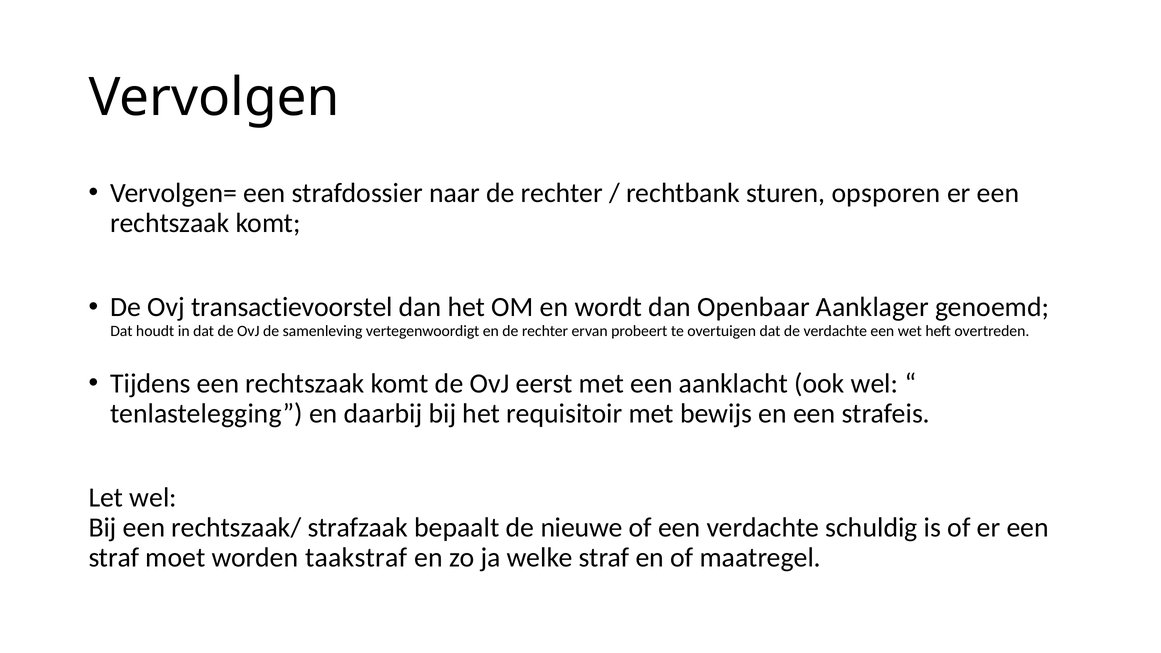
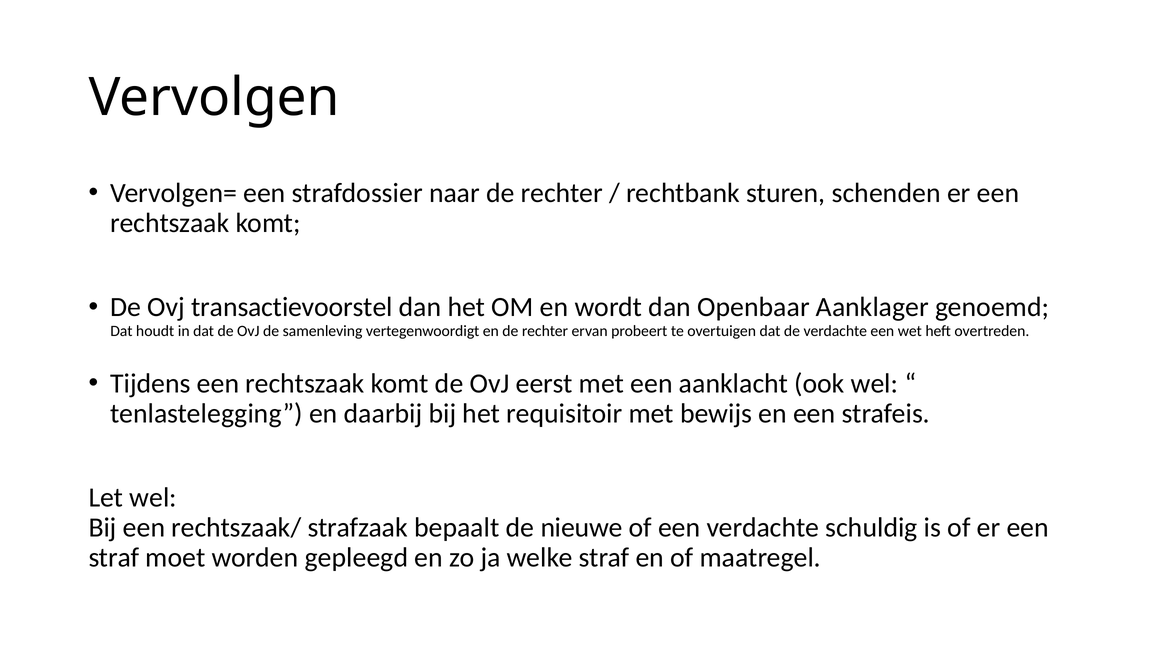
opsporen: opsporen -> schenden (886, 193)
taakstraf: taakstraf -> gepleegd (356, 558)
